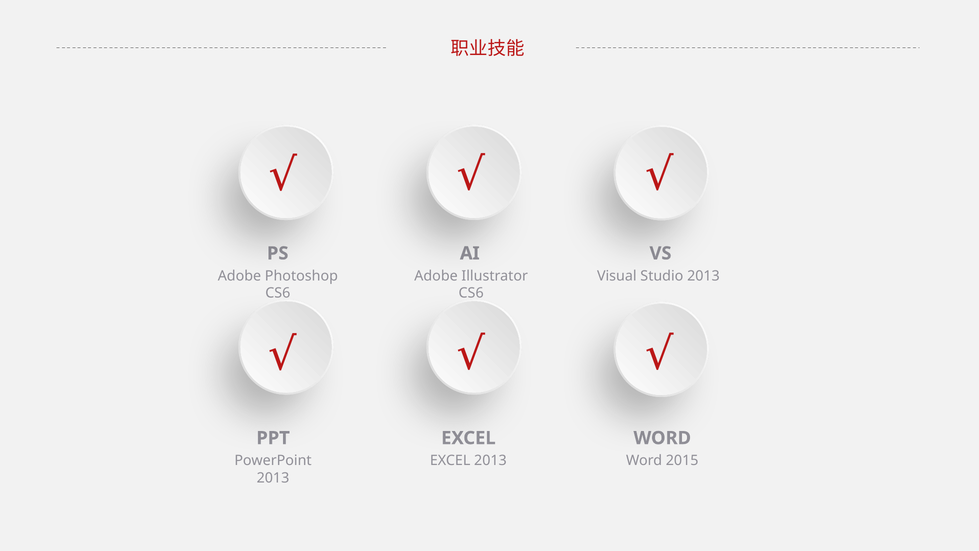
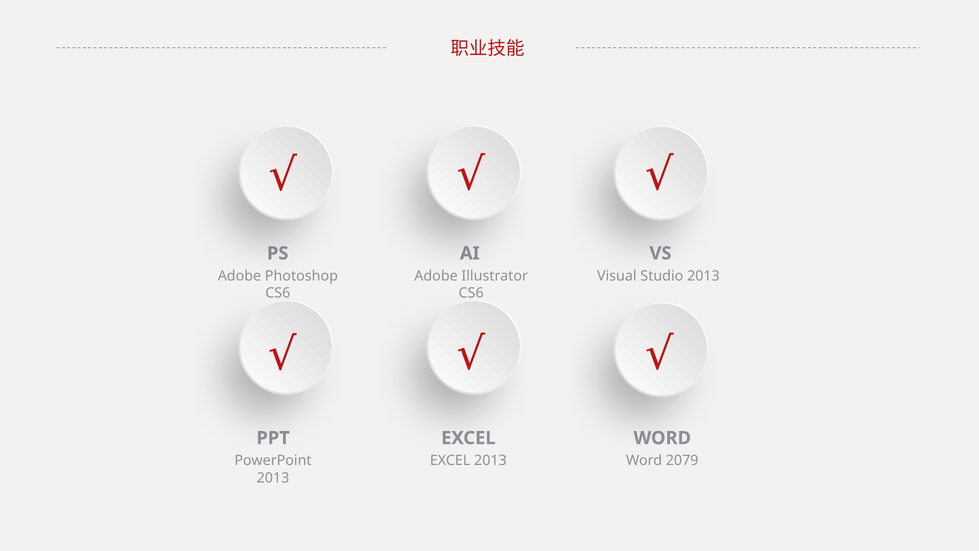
2015: 2015 -> 2079 (682, 461)
